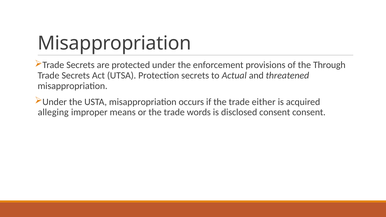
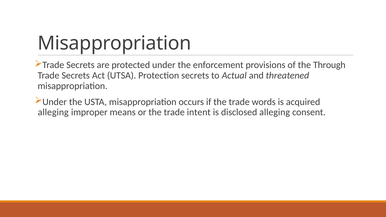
either: either -> words (264, 102)
words: words -> intent (199, 112)
disclosed consent: consent -> alleging (275, 112)
